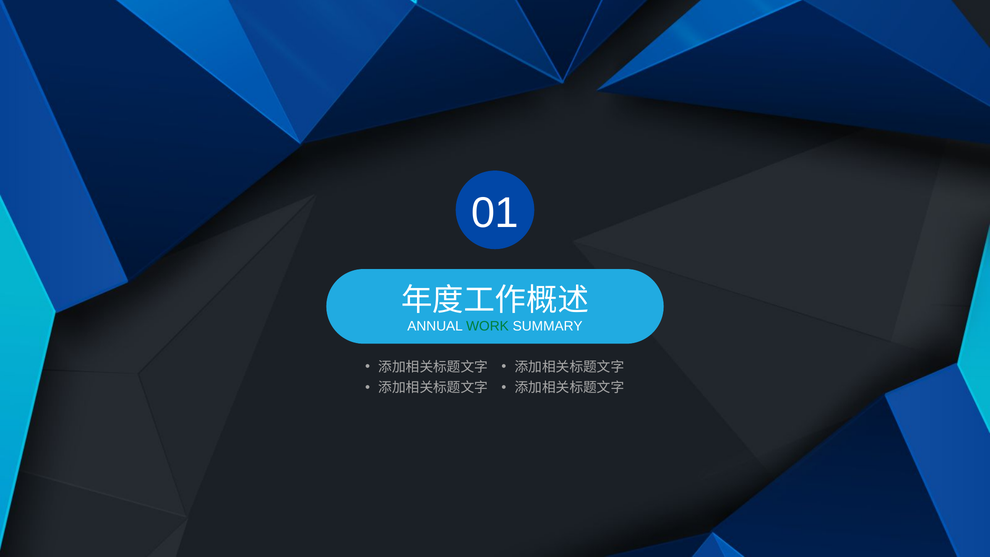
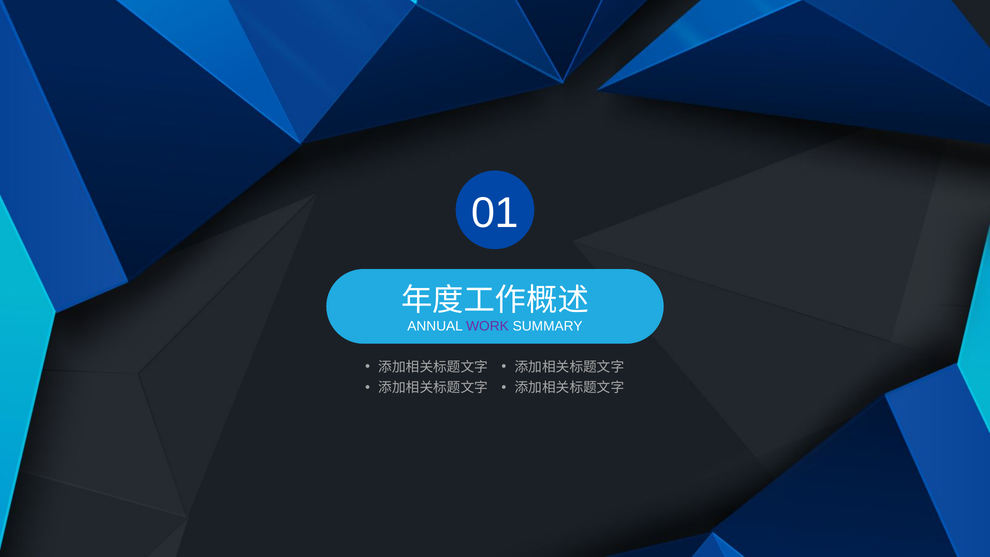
WORK colour: green -> purple (487, 326)
